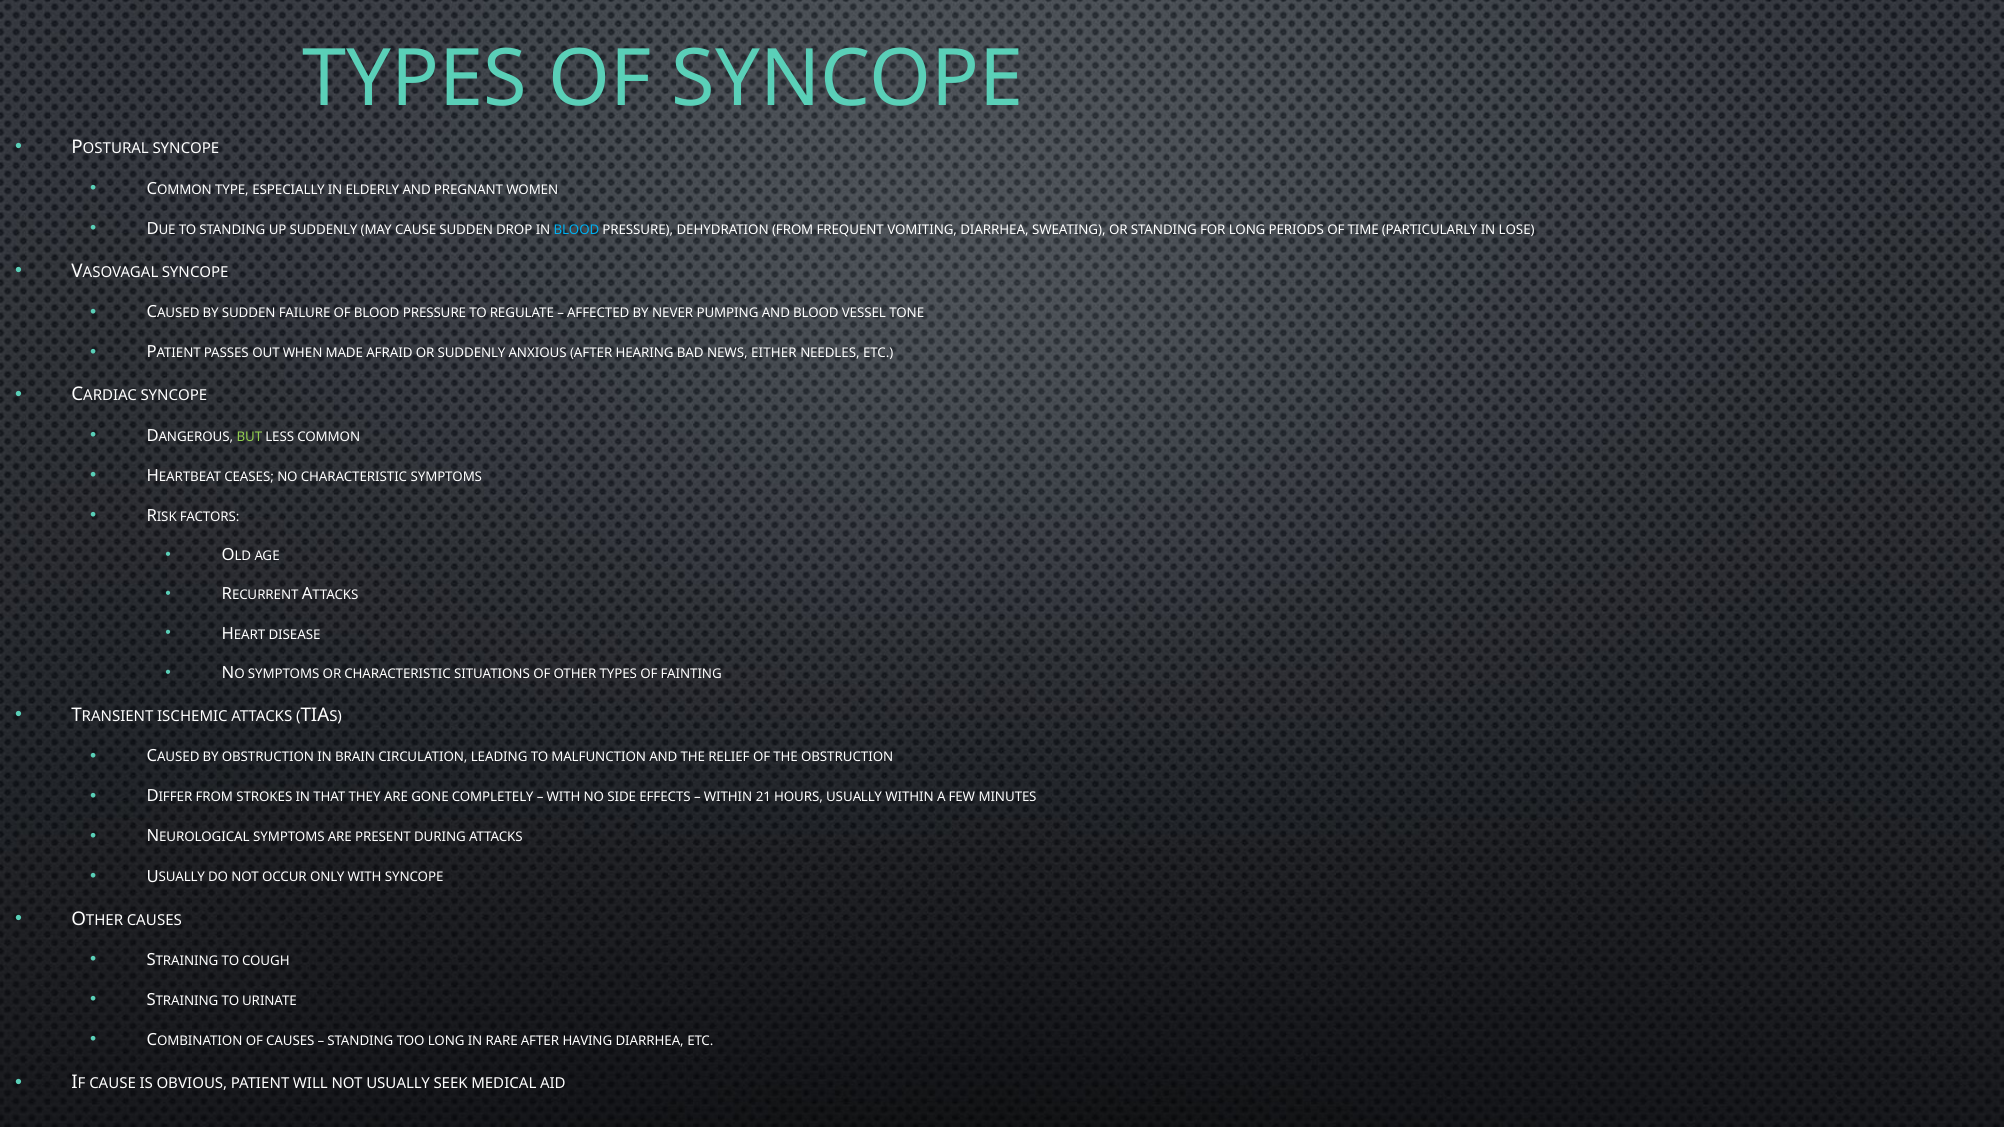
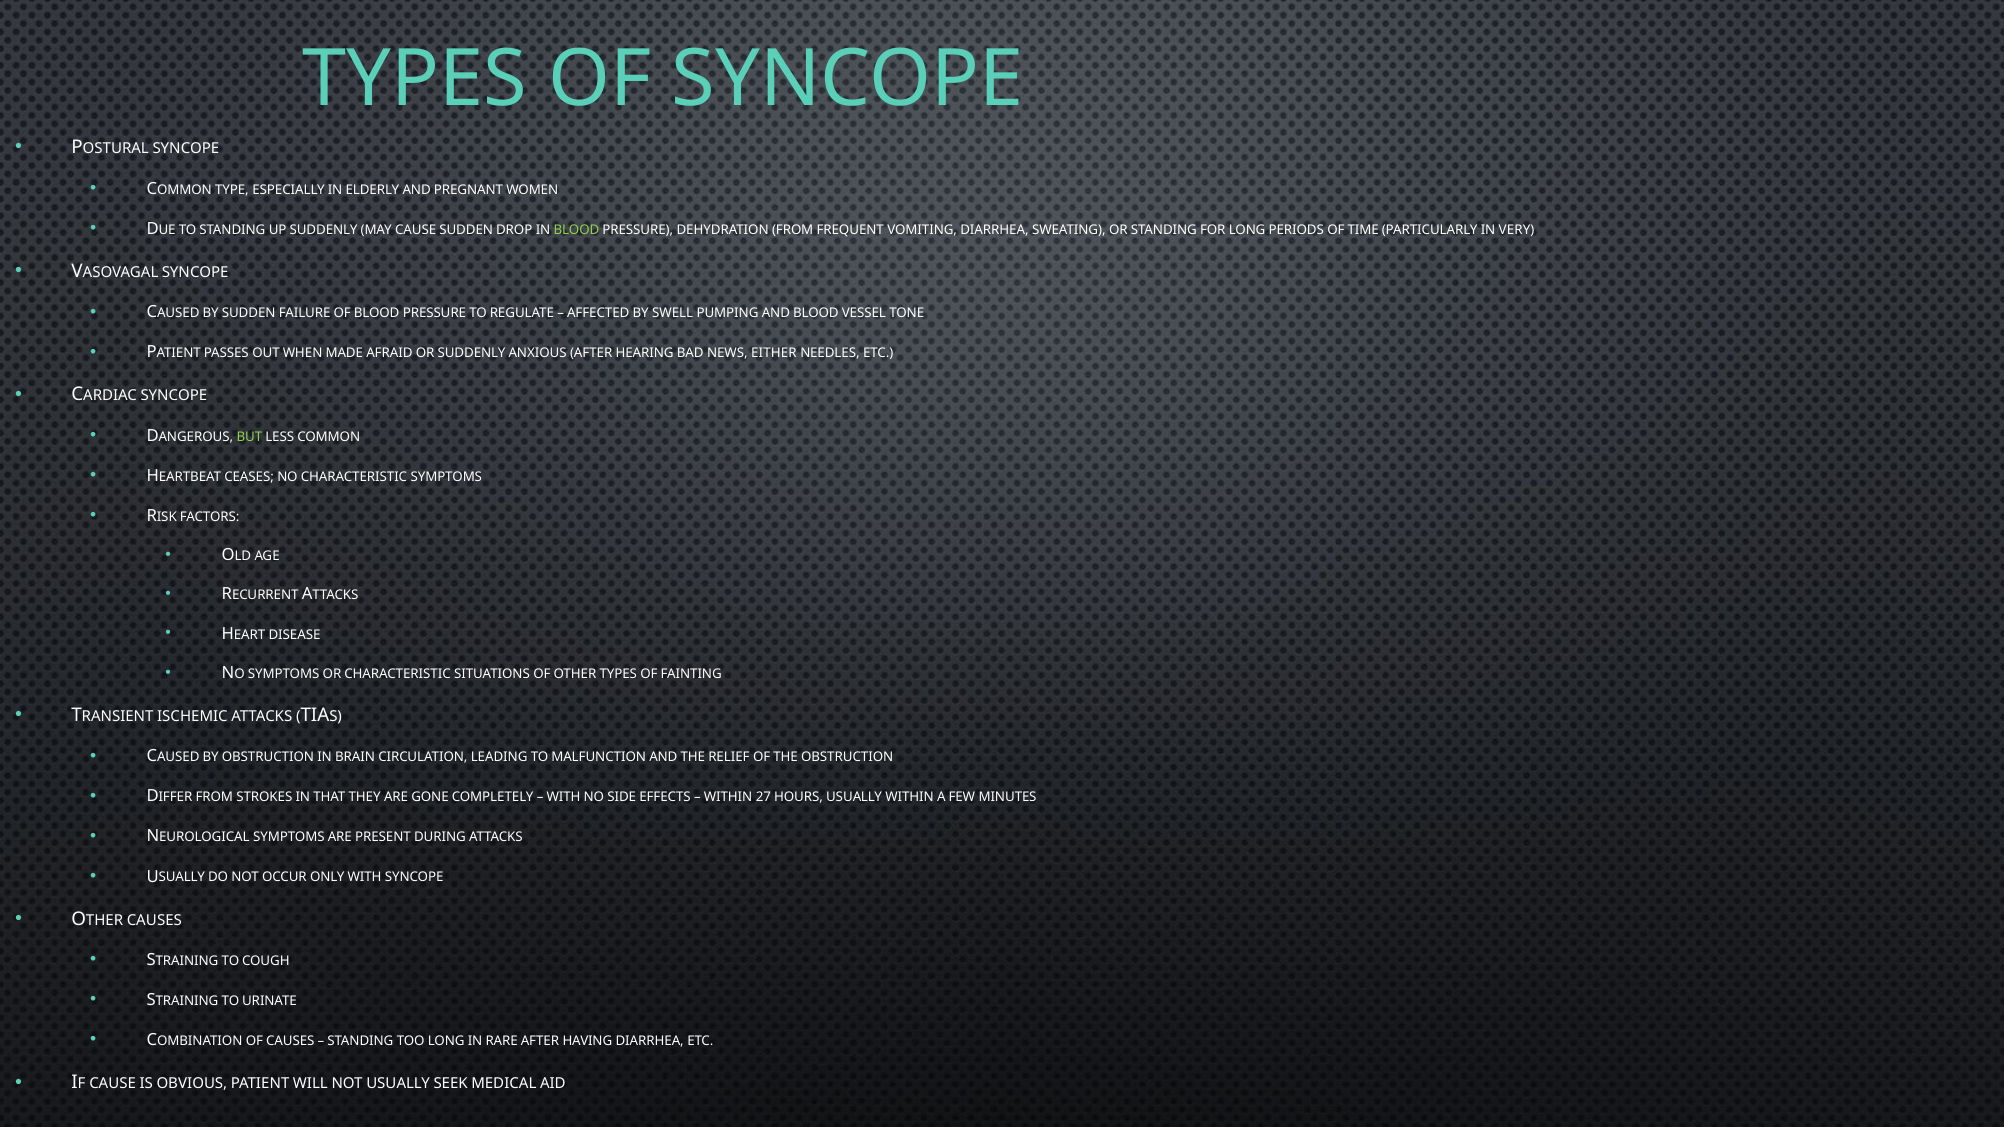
BLOOD colour: light blue -> light green (576, 230)
LOSE: LOSE -> VERY (1517, 230)
NEVER: NEVER -> SWELL (673, 313)
21: 21 -> 27 (763, 798)
